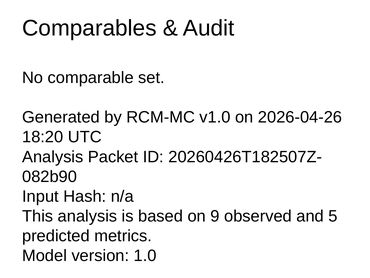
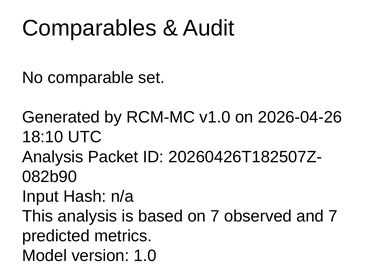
18:20: 18:20 -> 18:10 (43, 137)
on 9: 9 -> 7 (215, 216)
and 5: 5 -> 7 (333, 216)
